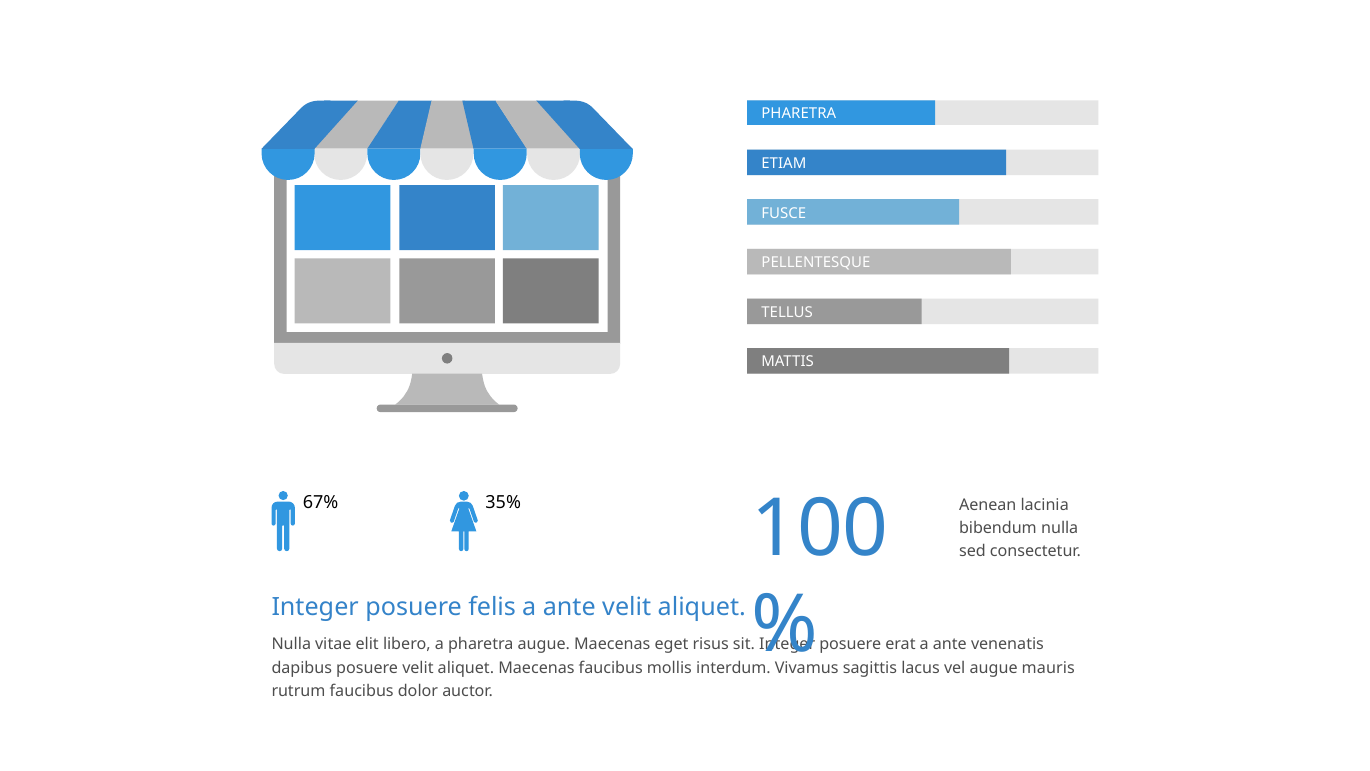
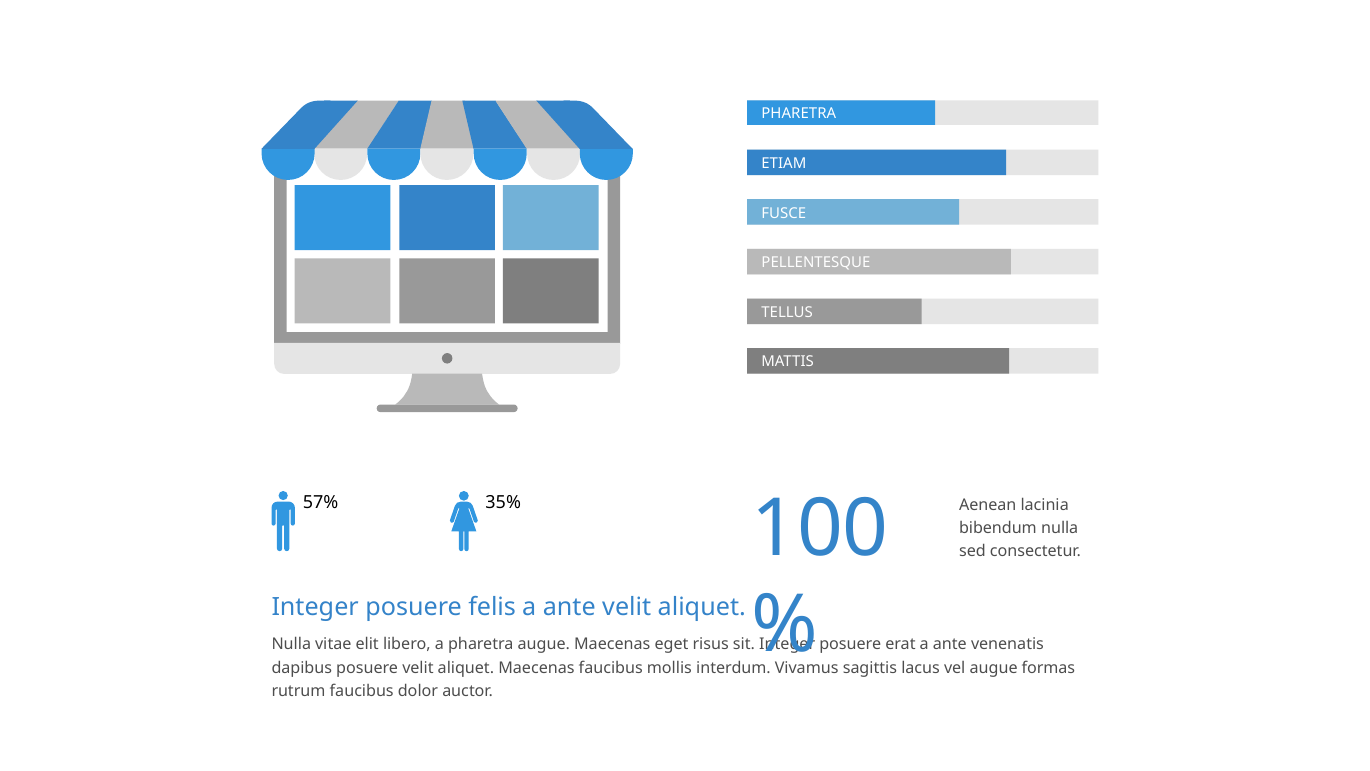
67%: 67% -> 57% (321, 502)
mauris: mauris -> formas (1048, 667)
